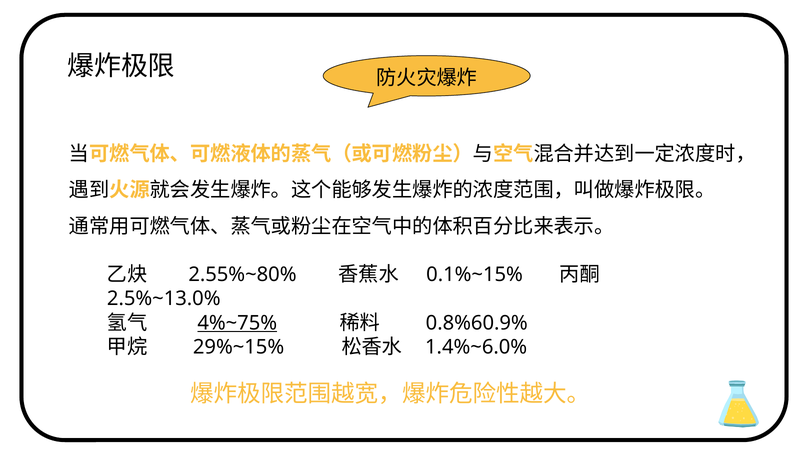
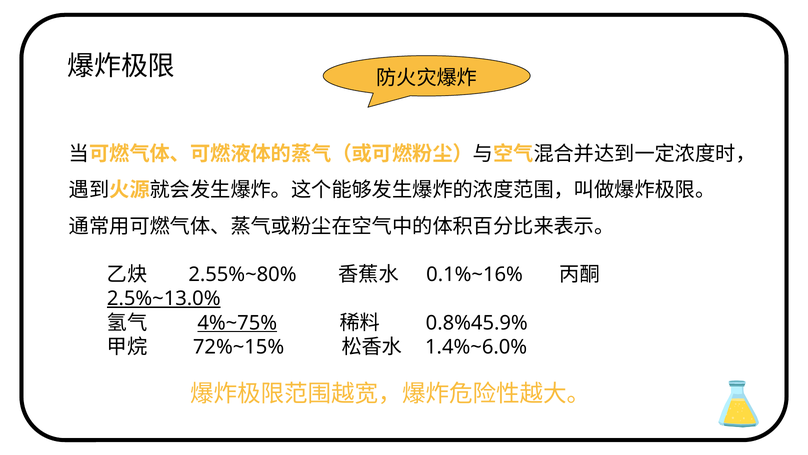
0.1%~15%: 0.1%~15% -> 0.1%~16% (475, 274)
2.5%~13.0% underline: none -> present (164, 298)
0.8%60.9%: 0.8%60.9% -> 0.8%45.9% (477, 323)
29%~15%: 29%~15% -> 72%~15% (239, 347)
